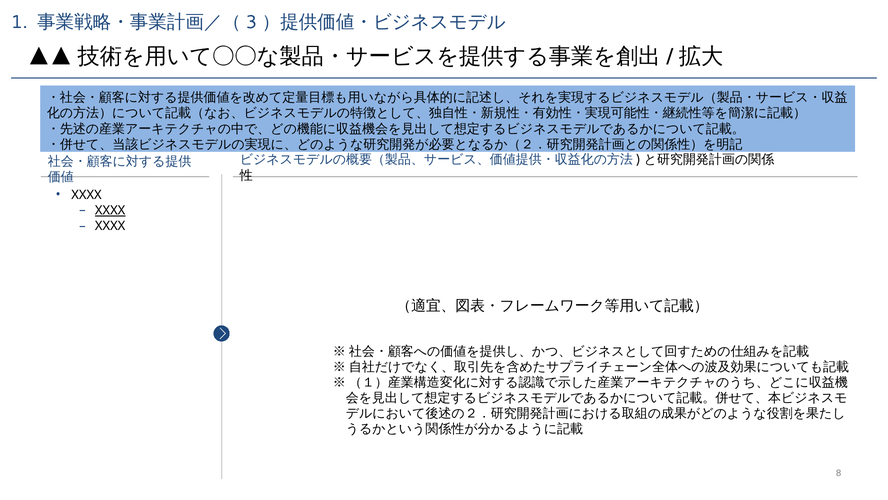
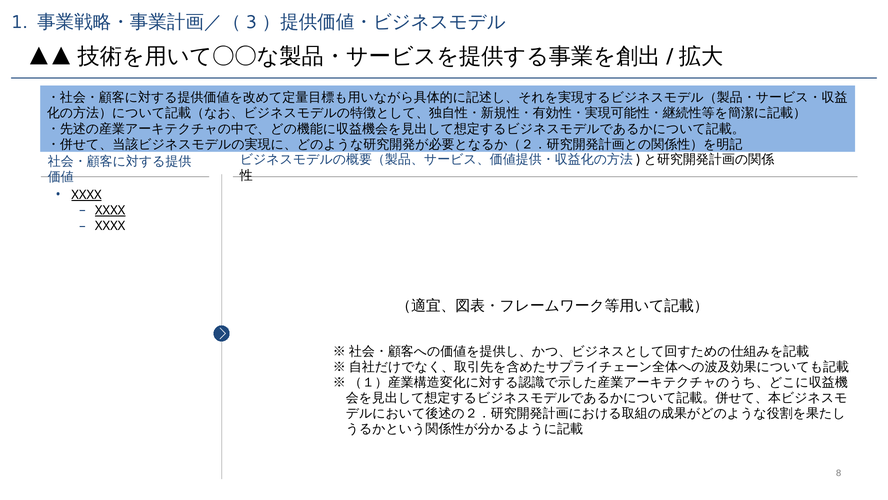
XXXX underline: none -> present (87, 195)
